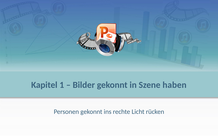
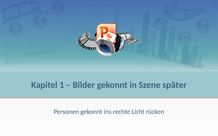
haben: haben -> später (175, 85)
